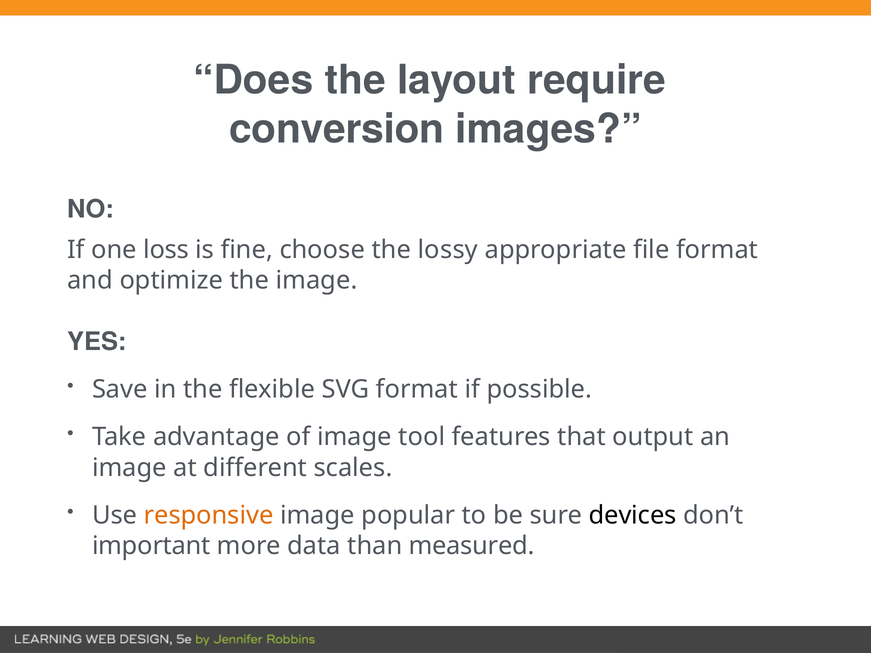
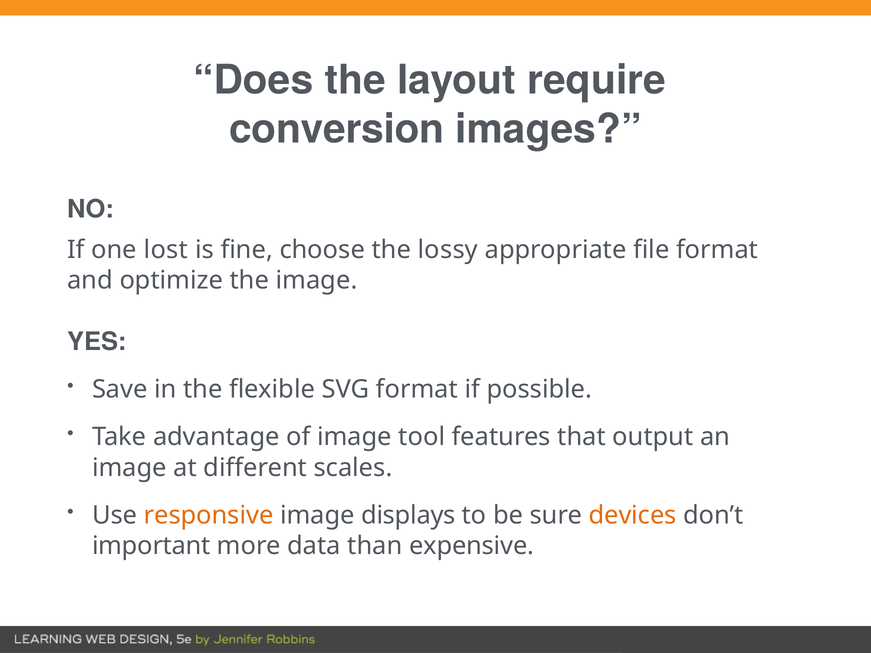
loss: loss -> lost (166, 250)
popular: popular -> displays (408, 515)
devices colour: black -> orange (633, 515)
measured: measured -> expensive (472, 546)
